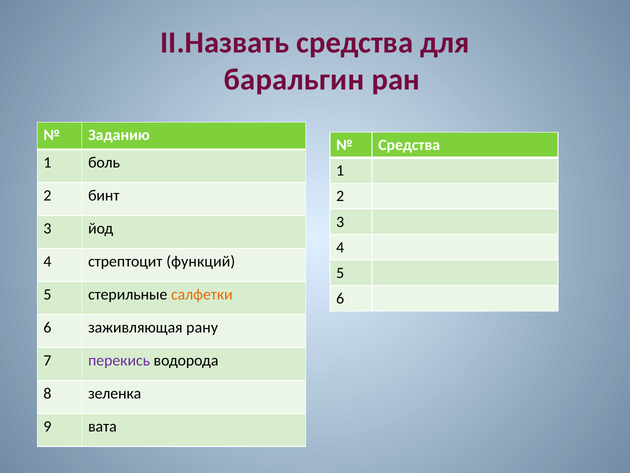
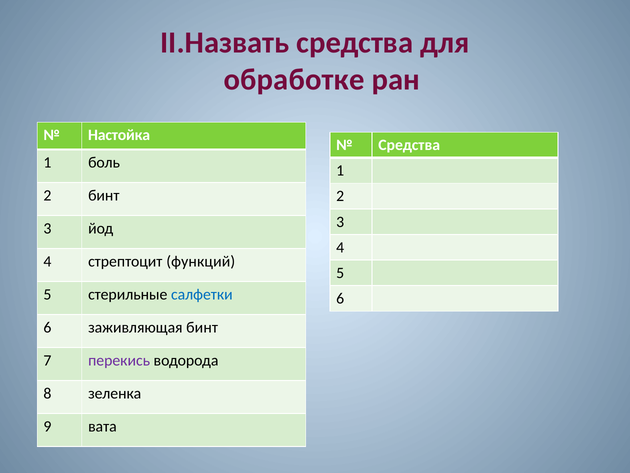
баральгин: баральгин -> обработке (294, 79)
Заданию: Заданию -> Настойка (119, 135)
салфетки colour: orange -> blue (202, 294)
заживляющая рану: рану -> бинт (202, 327)
